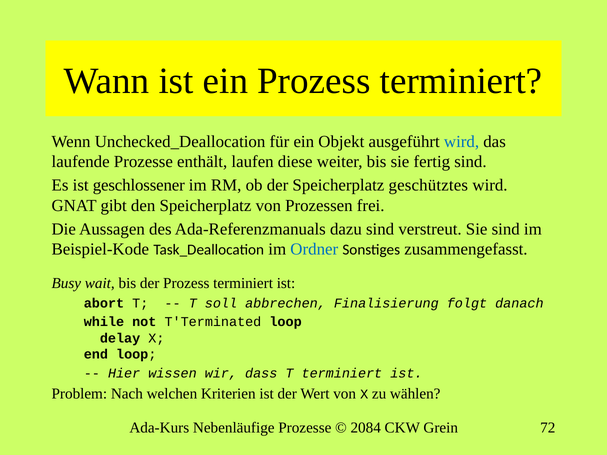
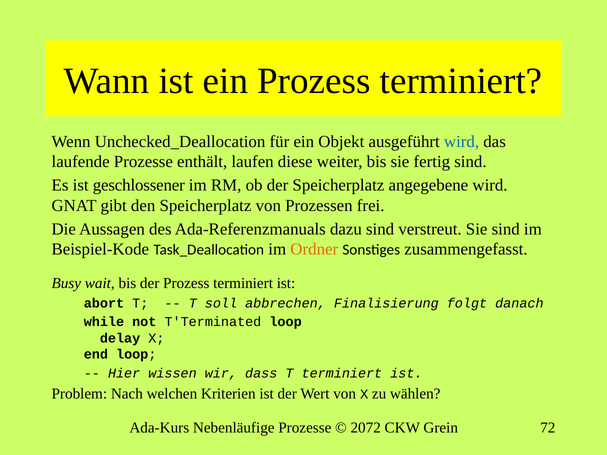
geschütztes: geschütztes -> angegebene (428, 185)
Ordner colour: blue -> orange (314, 250)
2084: 2084 -> 2072 (366, 428)
